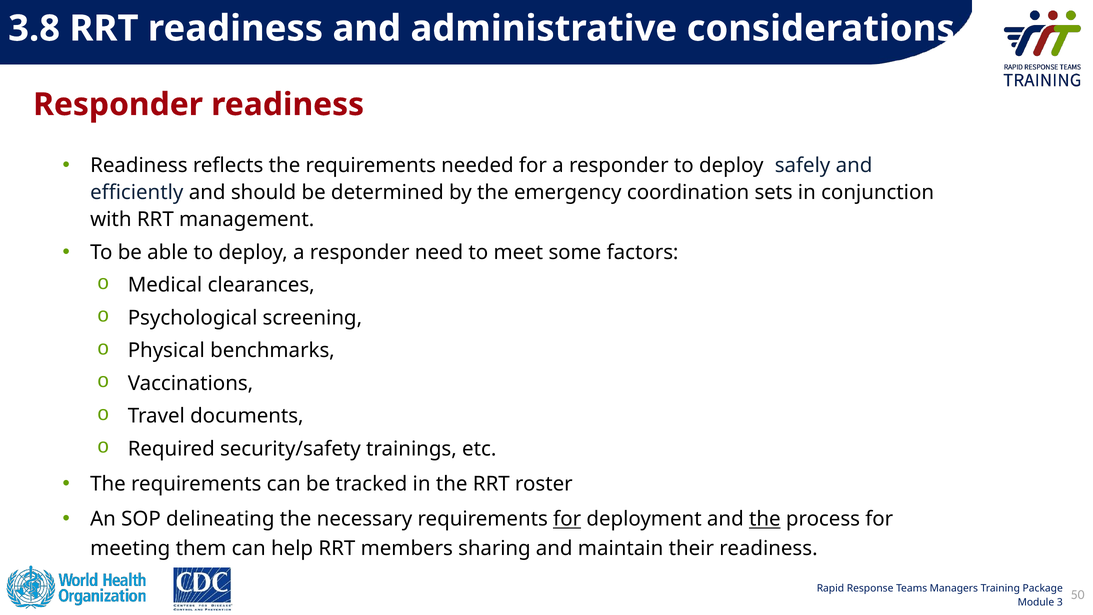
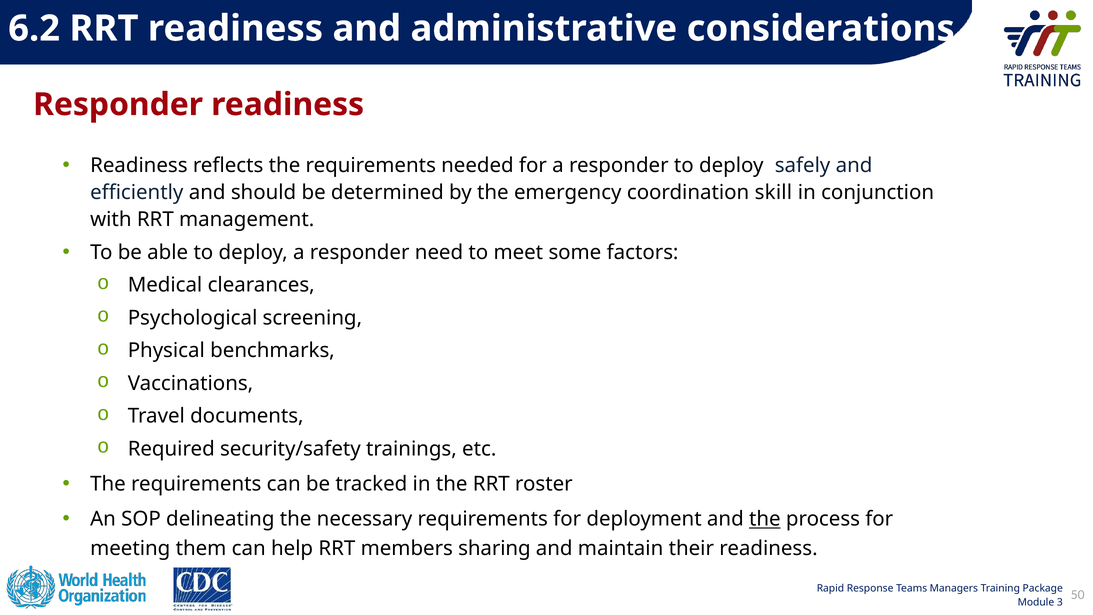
3.8: 3.8 -> 6.2 (34, 29)
sets: sets -> skill (773, 192)
for underline: present -> none (567, 519)
